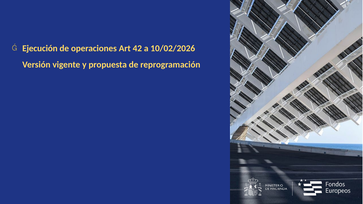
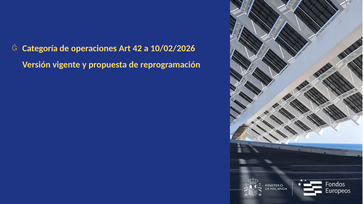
Ejecución: Ejecución -> Categoría (40, 48)
